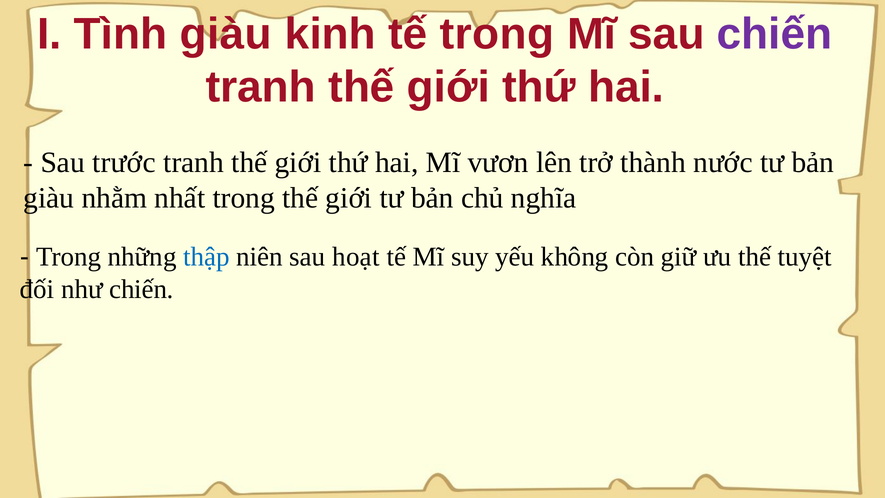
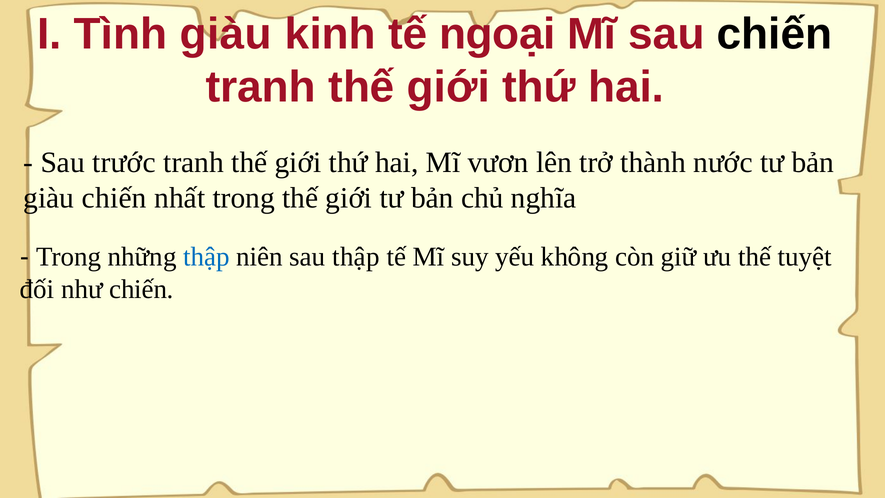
tế trong: trong -> ngoại (497, 34)
chiến colour: purple -> black (775, 34)
giàu nhằm: nhằm -> chiến (114, 198)
sau hoạt: hoạt -> thập (356, 257)
